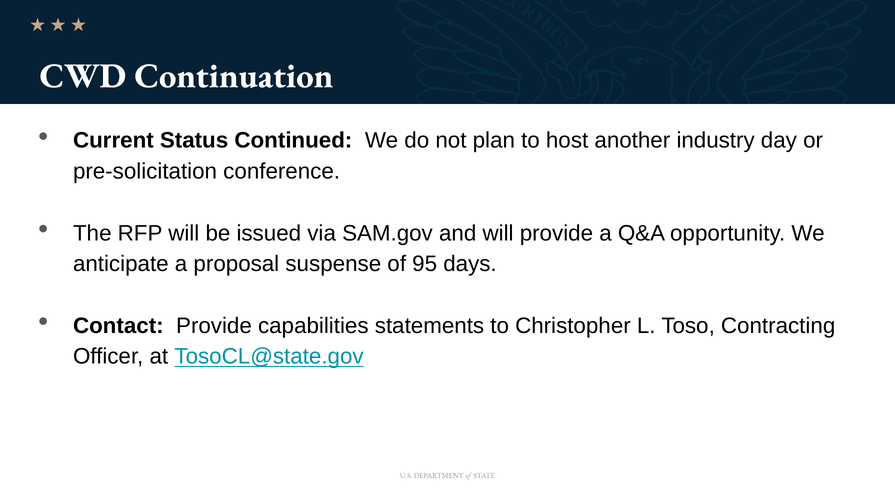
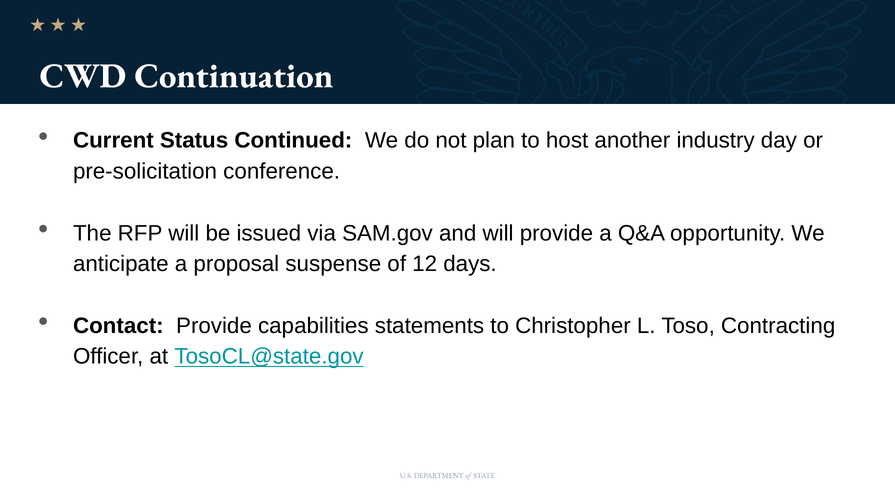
95: 95 -> 12 (425, 264)
